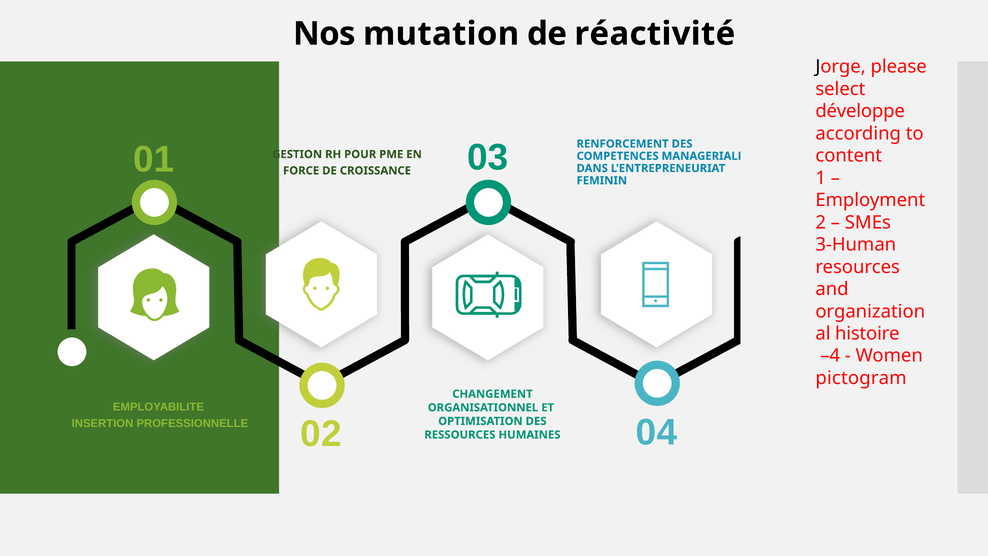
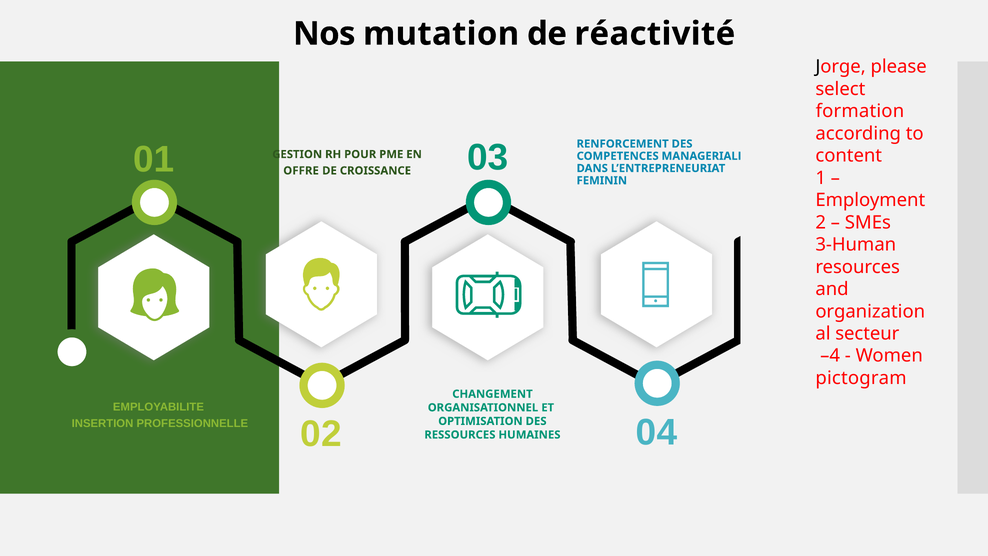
développe: développe -> formation (860, 111)
FORCE: FORCE -> OFFRE (301, 171)
histoire: histoire -> secteur (867, 333)
